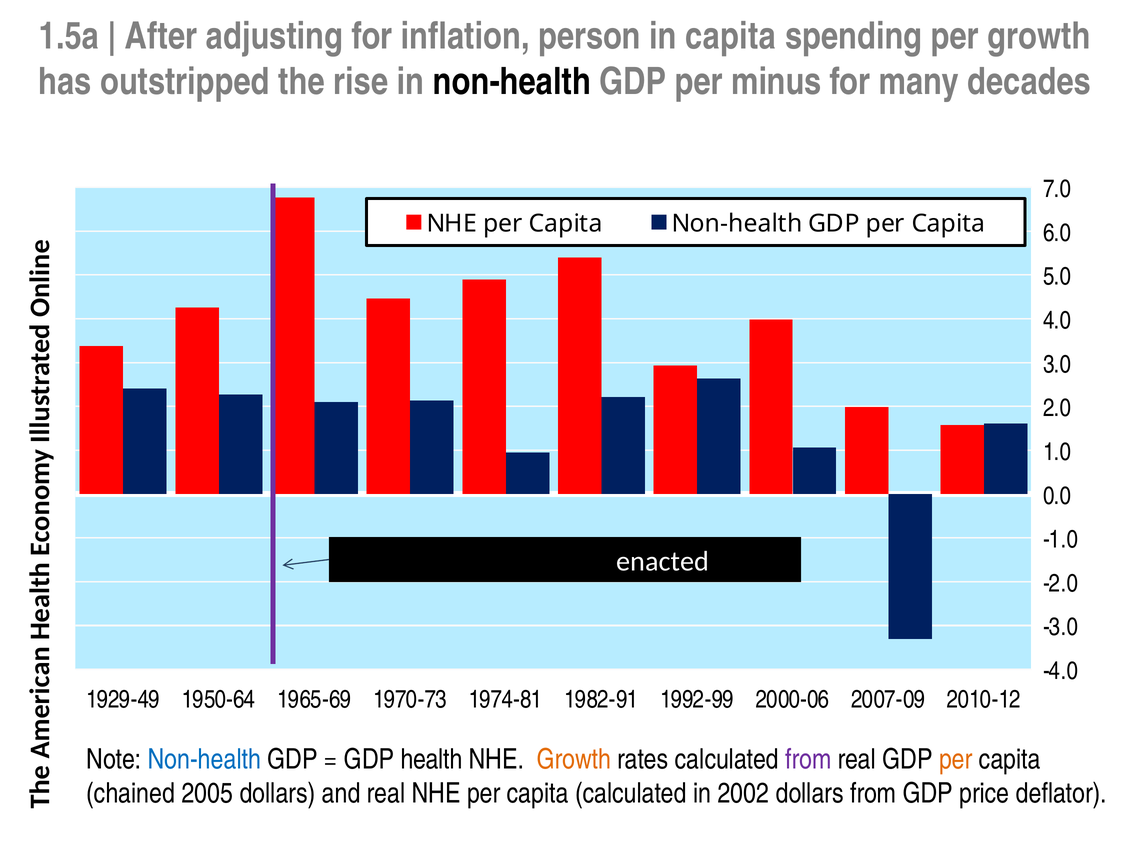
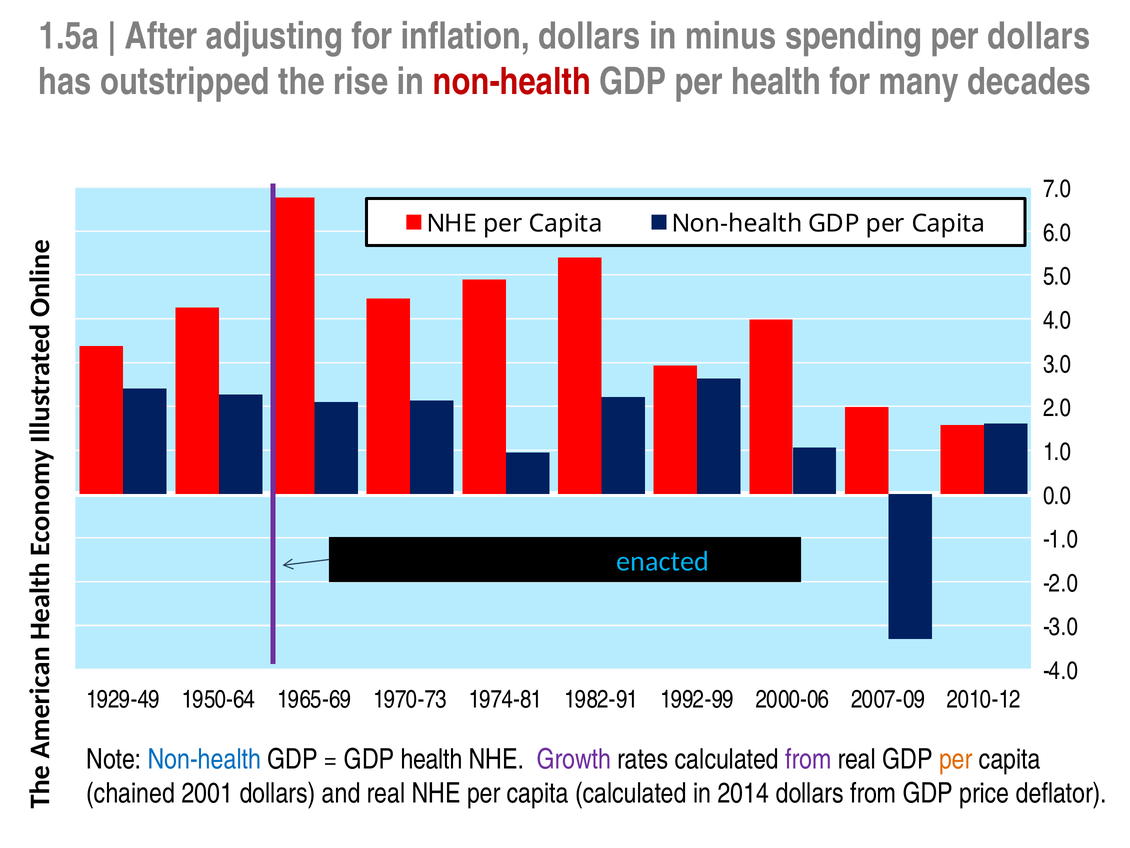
inflation person: person -> dollars (589, 37)
in capita: capita -> minus (731, 37)
per growth: growth -> dollars (1039, 37)
non-health colour: black -> red (512, 82)
per minus: minus -> health (776, 82)
enacted colour: white -> light blue (663, 561)
Growth colour: orange -> purple (574, 759)
2005: 2005 -> 2001 (207, 793)
2002: 2002 -> 2014 (743, 793)
